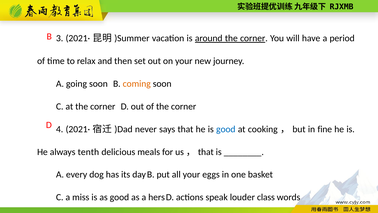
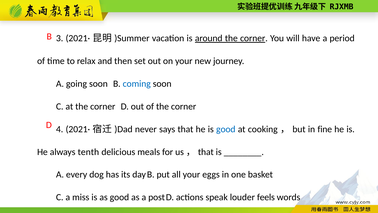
coming colour: orange -> blue (137, 84)
hers: hers -> post (157, 197)
class: class -> feels (266, 197)
